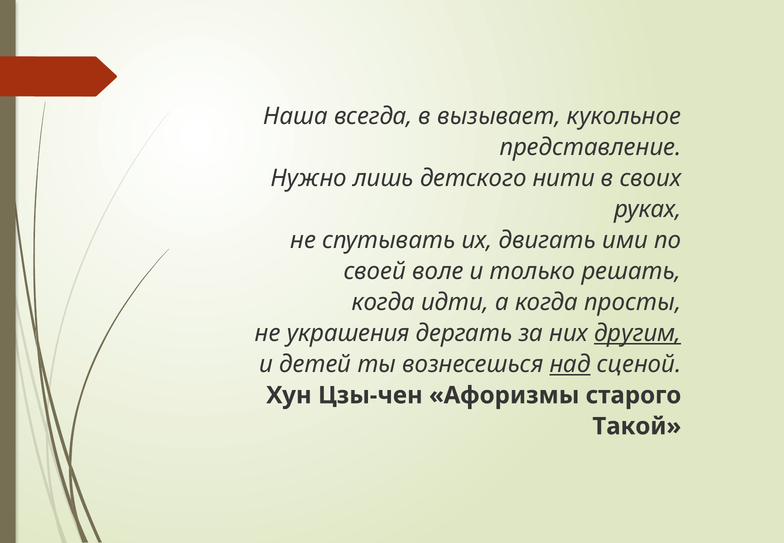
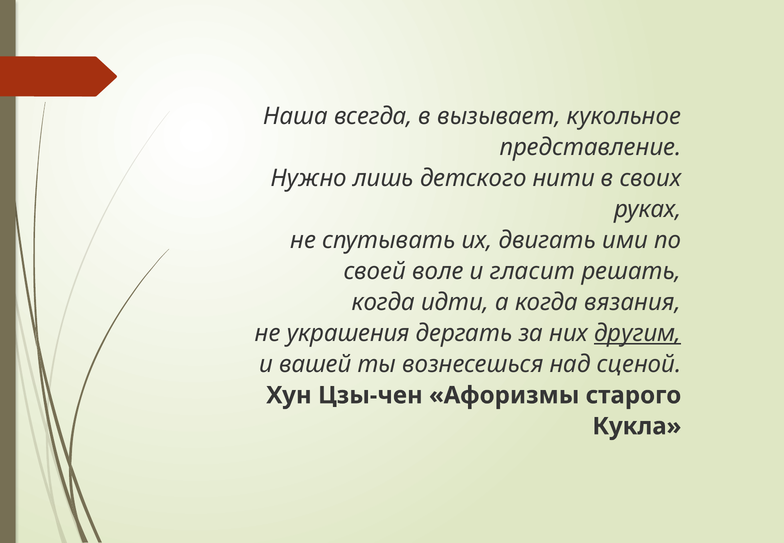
только: только -> гласит (532, 271)
просты: просты -> вязания (633, 302)
детей: детей -> вашей (315, 364)
над underline: present -> none (570, 364)
Такой: Такой -> Кукла (637, 426)
